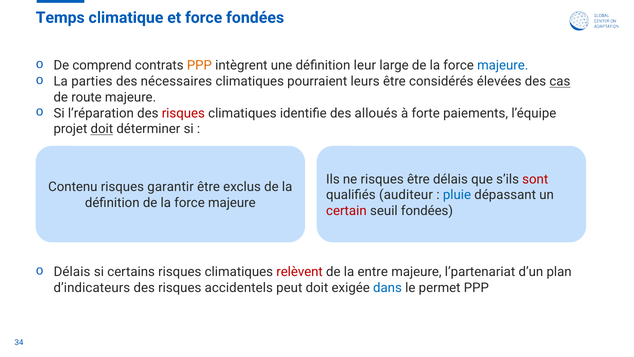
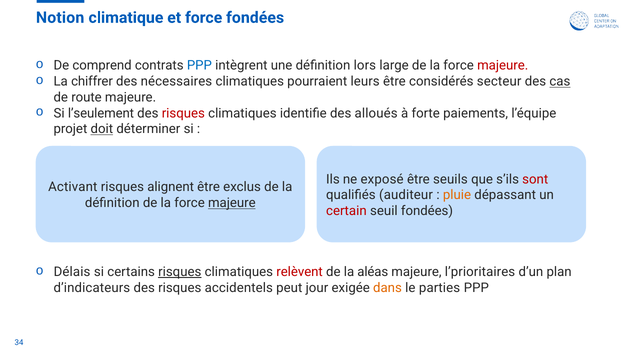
Temps: Temps -> Notion (60, 18)
PPP colour: orange -> blue (199, 66)
leur: leur -> lors (365, 66)
majeure colour: blue -> red (503, 66)
parties: parties -> chiffrer (92, 81)
élevées: élevées -> secteur (499, 81)
l’réparation: l’réparation -> l’seulement (101, 113)
ne risques: risques -> exposé (382, 179)
être délais: délais -> seuils (450, 179)
Contenu: Contenu -> Activant (73, 187)
garantir: garantir -> alignent (171, 187)
pluie colour: blue -> orange (457, 195)
majeure underline: none -> present (232, 203)
risques underline: none -> present (180, 272)
entre: entre -> aléas (373, 272)
l’partenariat: l’partenariat -> l’prioritaires (480, 272)
peut doit: doit -> jour (317, 288)
dans colour: blue -> orange (387, 288)
permet: permet -> parties (440, 288)
